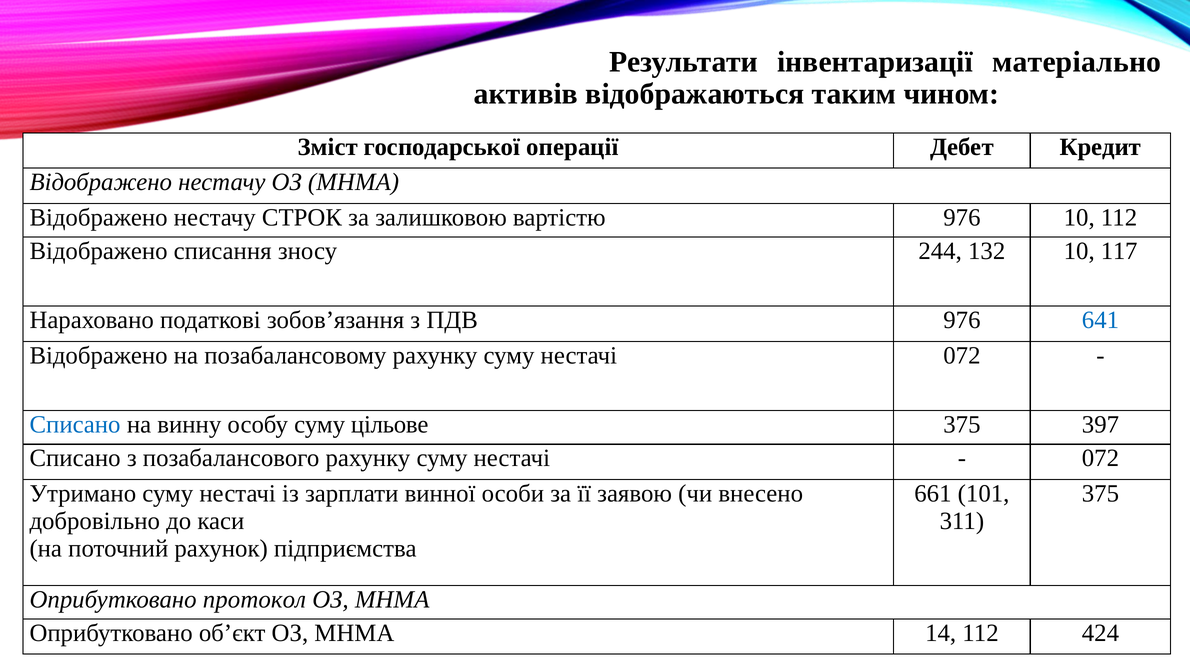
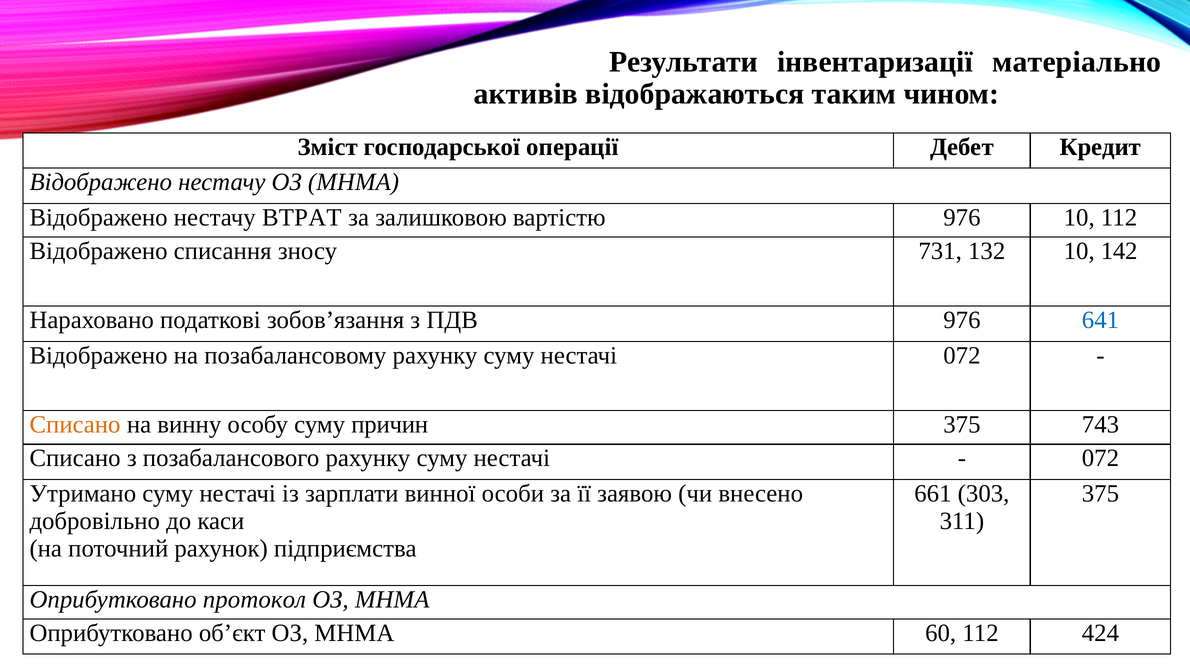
СТРОК: СТРОК -> ВТРАТ (302, 217)
244: 244 -> 731 (940, 251)
117: 117 -> 142 (1119, 251)
Списано colour: blue -> orange (75, 424)
цільове: цільове -> причин (390, 424)
397: 397 -> 743 (1100, 424)
101: 101 -> 303 (984, 493)
14: 14 -> 60 (941, 632)
